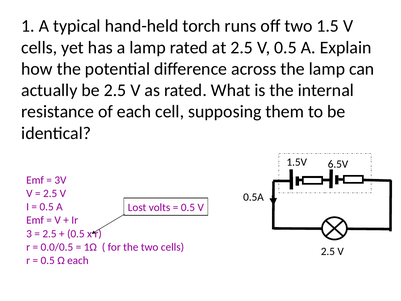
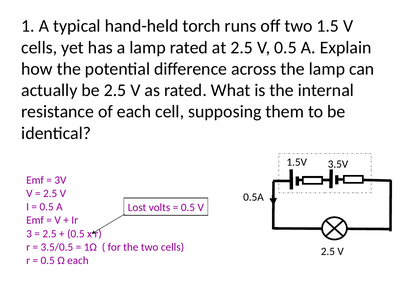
6.5V: 6.5V -> 3.5V (338, 164)
0.0/0.5: 0.0/0.5 -> 3.5/0.5 (57, 247)
